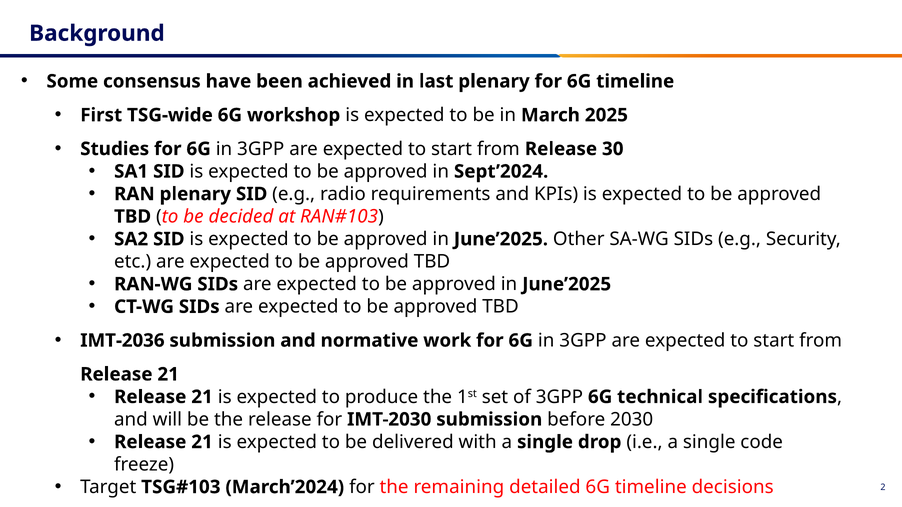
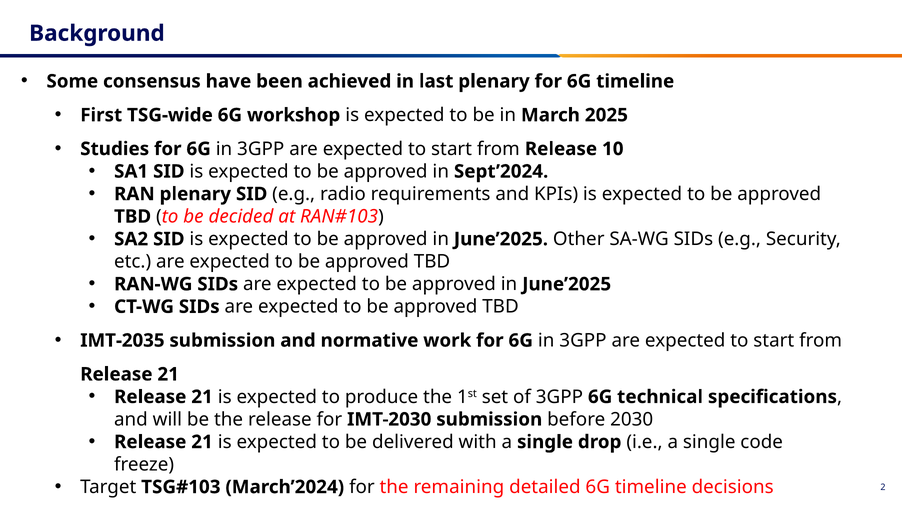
30: 30 -> 10 (613, 149)
IMT-2036: IMT-2036 -> IMT-2035 (122, 341)
